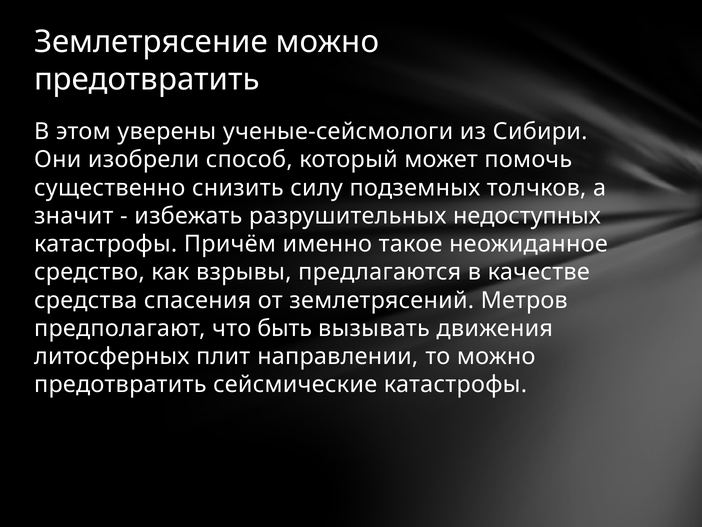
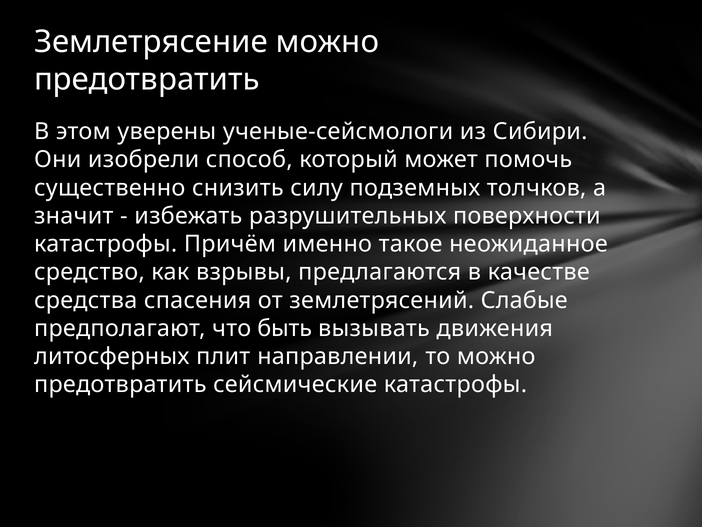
недоступных: недоступных -> поверхности (527, 216)
Метров: Метров -> Слабые (524, 300)
